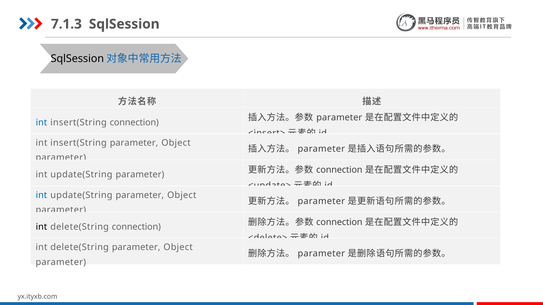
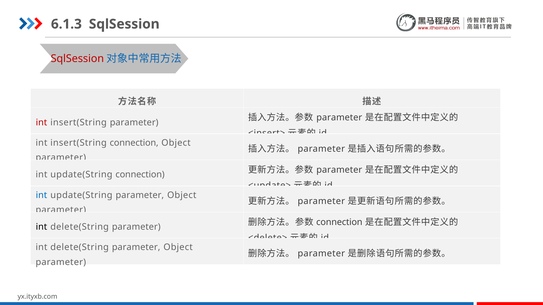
7.1.3: 7.1.3 -> 6.1.3 (66, 24)
SqlSession colour: black -> red (77, 59)
int colour: blue -> red (41, 123)
insert(String connection: connection -> parameter (134, 123)
insert(String parameter: parameter -> connection (134, 143)
connection: connection -> parameter (339, 170)
parameter: parameter -> connection (140, 175)
connection: connection -> parameter (136, 227)
